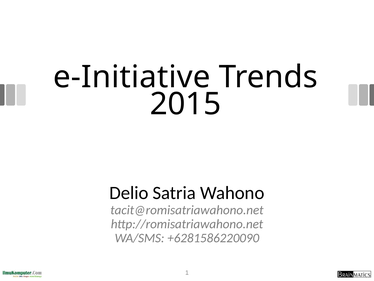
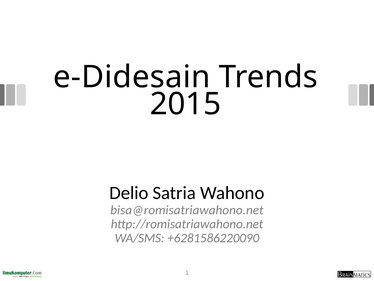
e-Initiative: e-Initiative -> e-Didesain (132, 77)
tacit@romisatriawahono.net: tacit@romisatriawahono.net -> bisa@romisatriawahono.net (187, 210)
